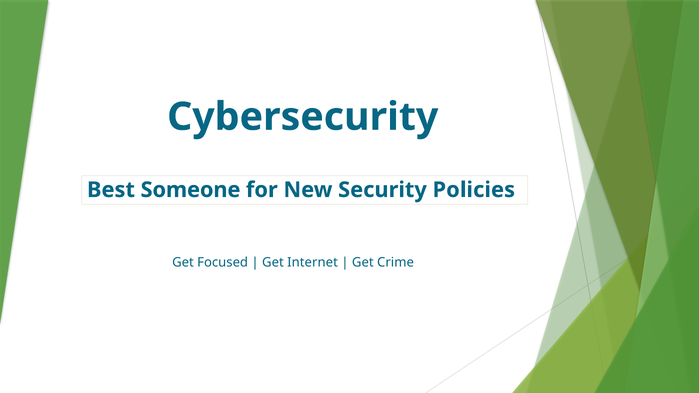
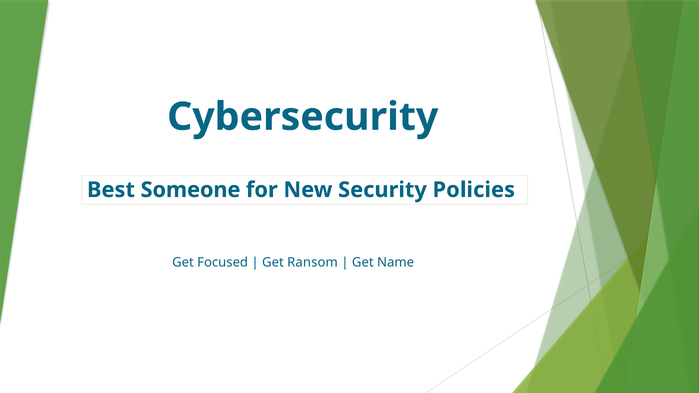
Internet: Internet -> Ransom (312, 262)
Crime: Crime -> Name (396, 262)
